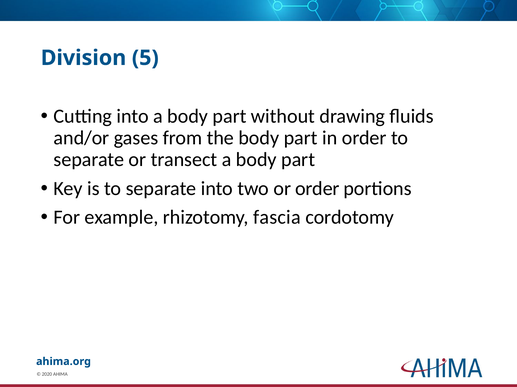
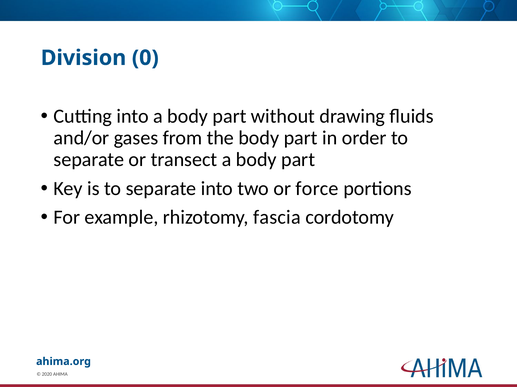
5: 5 -> 0 (145, 58)
or order: order -> force (317, 189)
